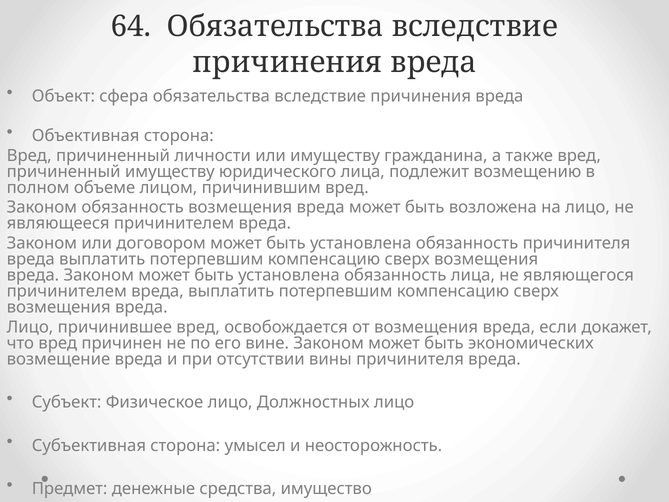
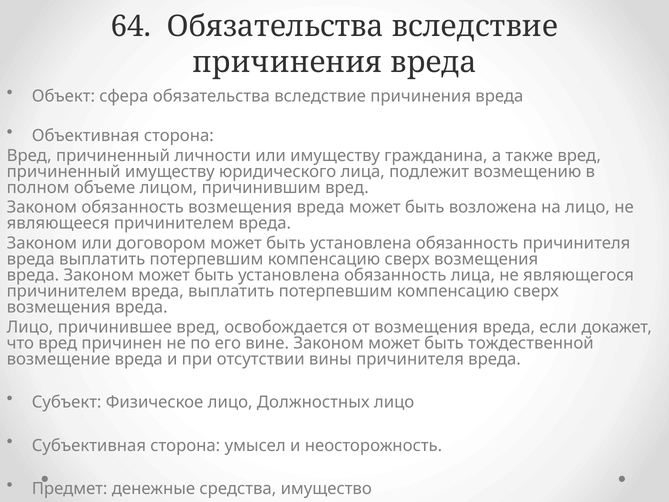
экономических: экономических -> тождественной (531, 343)
